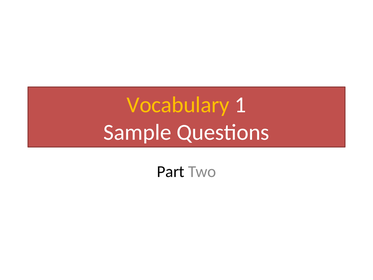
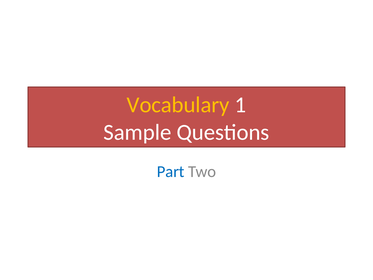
Part colour: black -> blue (171, 171)
